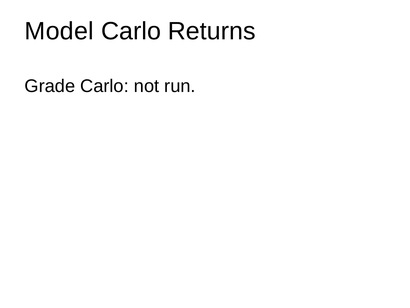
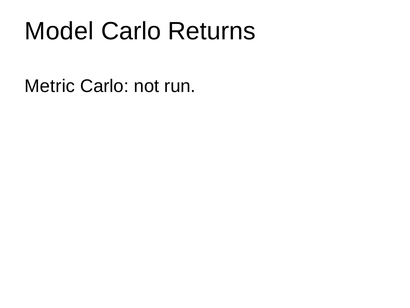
Grade: Grade -> Metric (50, 86)
